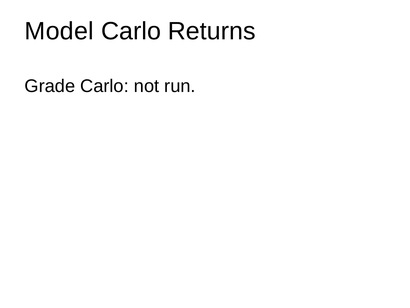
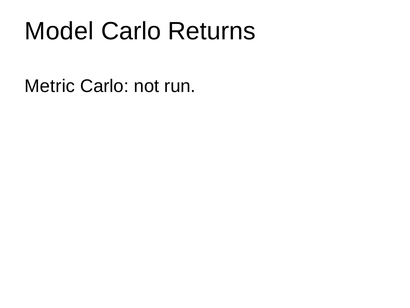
Grade: Grade -> Metric (50, 86)
